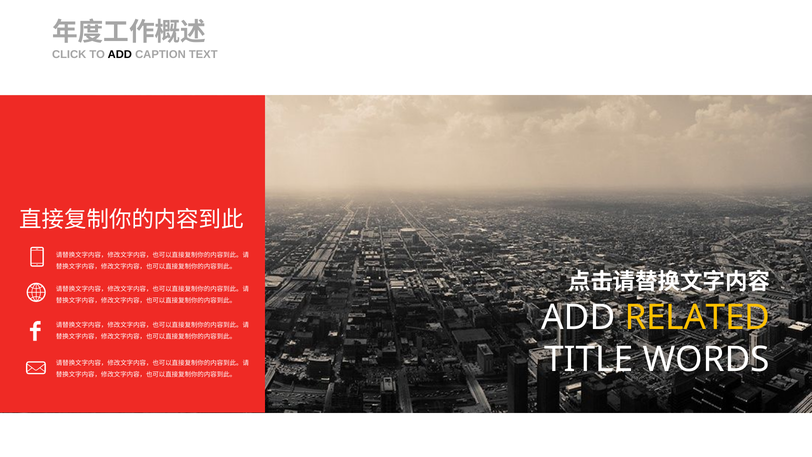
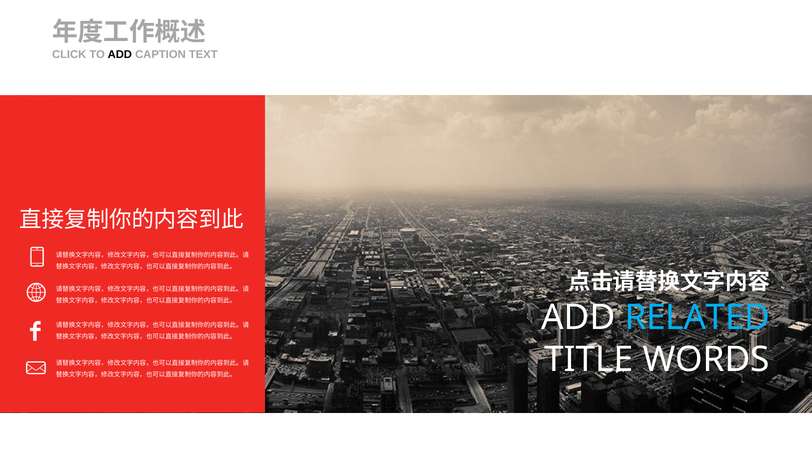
RELATED colour: yellow -> light blue (697, 317)
